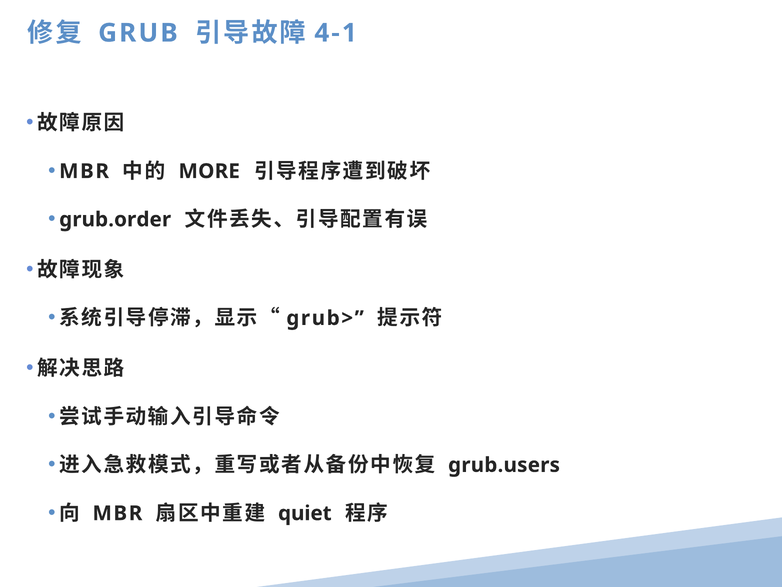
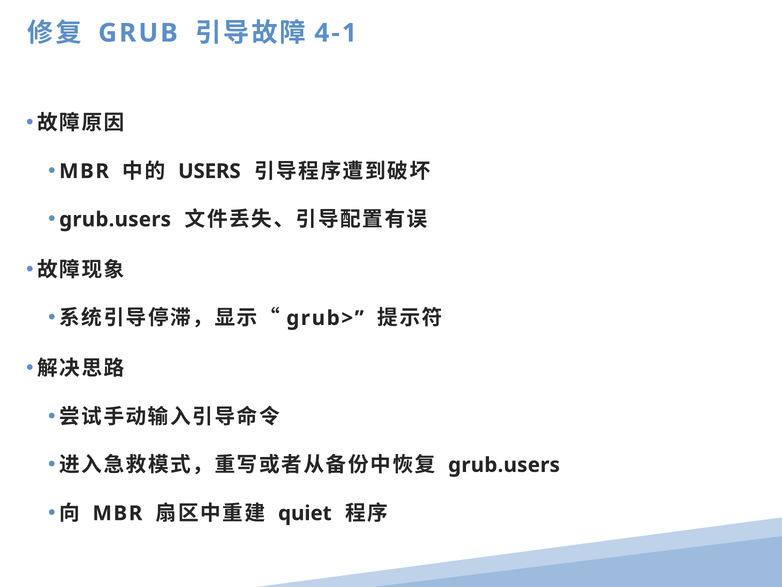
MORE: MORE -> USERS (209, 171)
grub.order: grub.order -> grub.users (115, 219)
